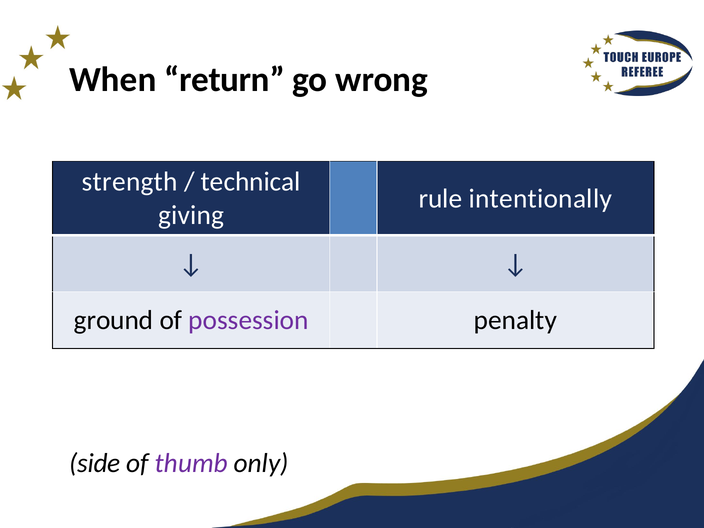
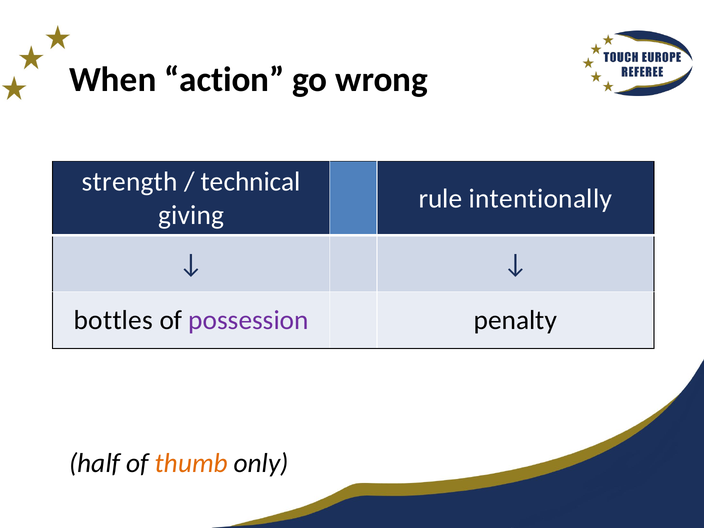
return: return -> action (224, 80)
ground: ground -> bottles (113, 320)
side: side -> half (95, 463)
thumb colour: purple -> orange (191, 463)
